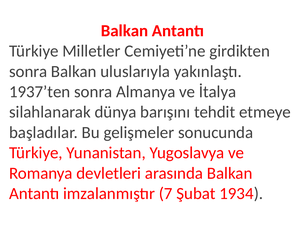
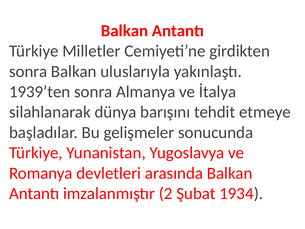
1937’ten: 1937’ten -> 1939’ten (40, 92)
7: 7 -> 2 (166, 193)
